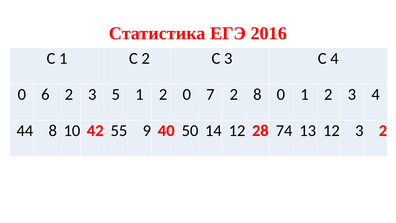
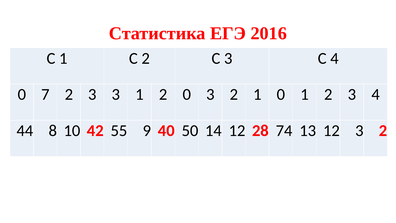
6: 6 -> 7 (45, 94)
3 5: 5 -> 3 (116, 94)
0 7: 7 -> 3 (210, 94)
2 8: 8 -> 1 (257, 94)
